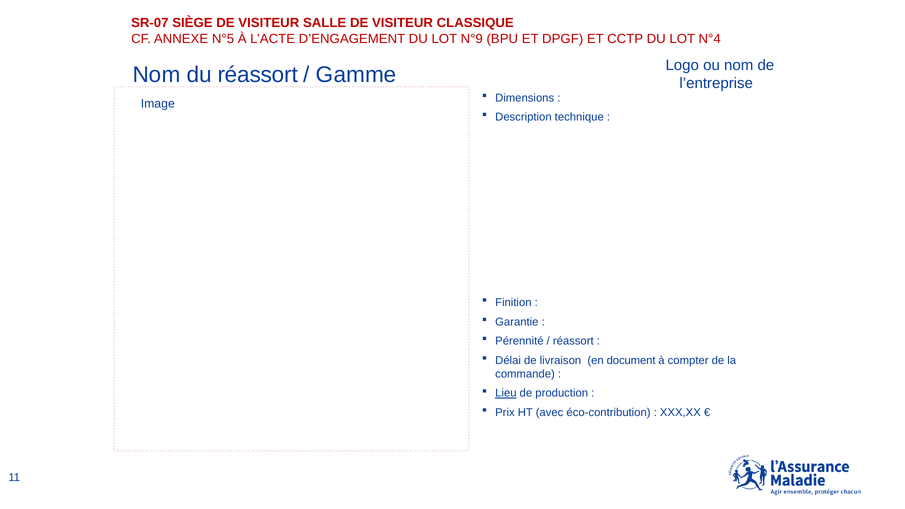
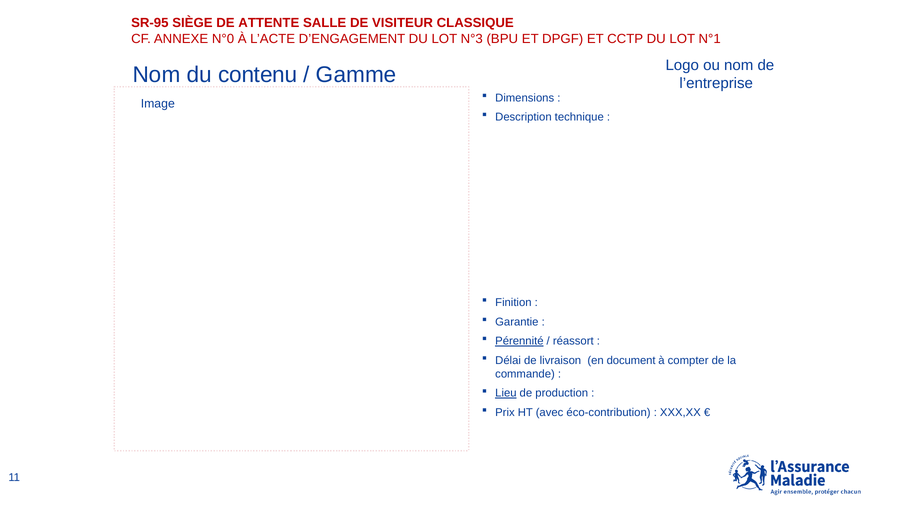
SR-07: SR-07 -> SR-95 (150, 23)
SIÈGE DE VISITEUR: VISITEUR -> ATTENTE (269, 23)
N°5: N°5 -> N°0 (223, 39)
N°9: N°9 -> N°3 (472, 39)
N°4: N°4 -> N°1 (710, 39)
du réassort: réassort -> contenu (258, 75)
Pérennité underline: none -> present (519, 341)
